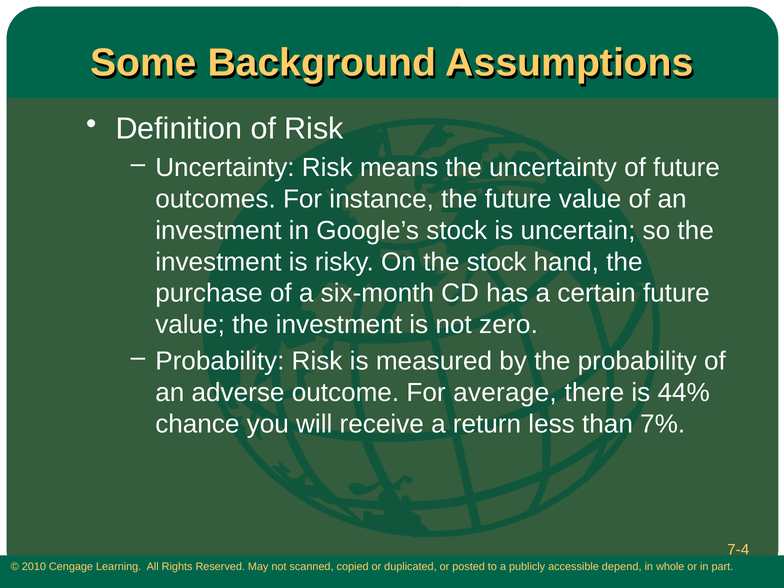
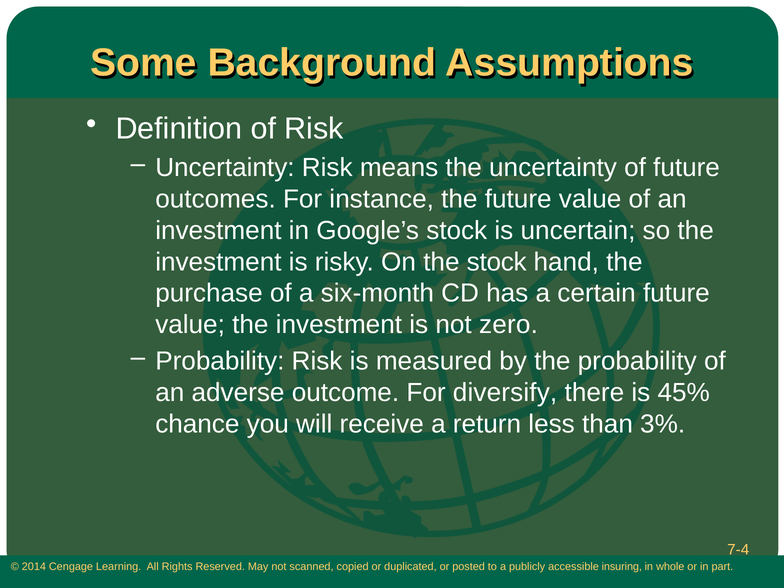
average: average -> diversify (505, 393)
44%: 44% -> 45% (684, 393)
7%: 7% -> 3% (663, 424)
2010: 2010 -> 2014 (34, 567)
depend: depend -> insuring (622, 567)
